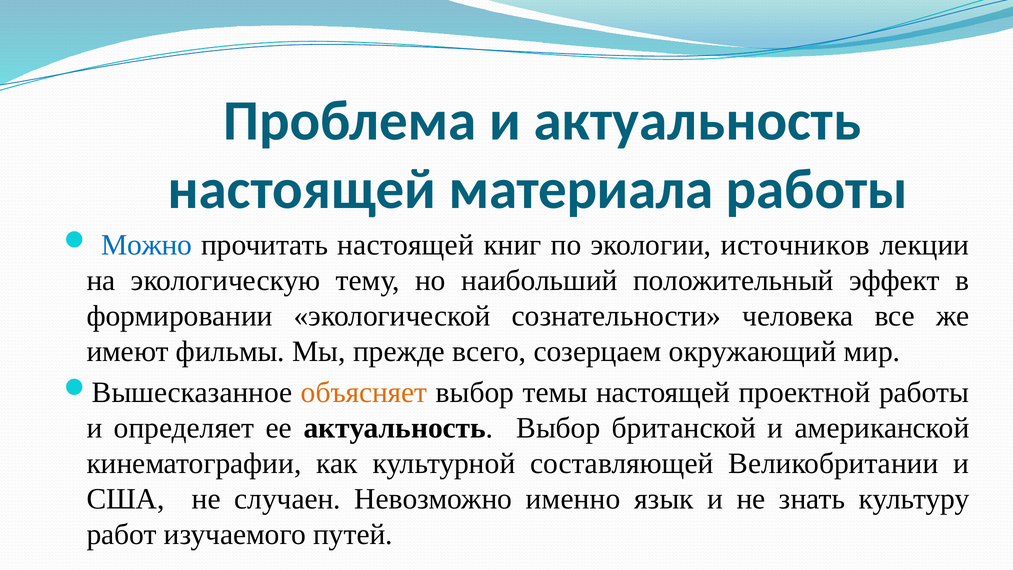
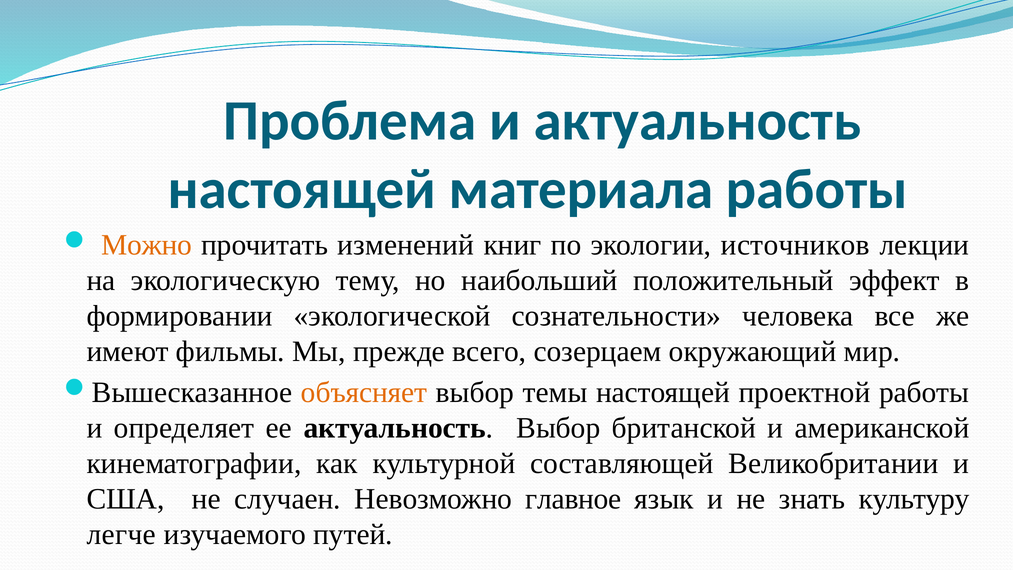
Можно colour: blue -> orange (147, 245)
прочитать настоящей: настоящей -> изменений (406, 245)
именно: именно -> главное (573, 499)
работ: работ -> легче (121, 534)
